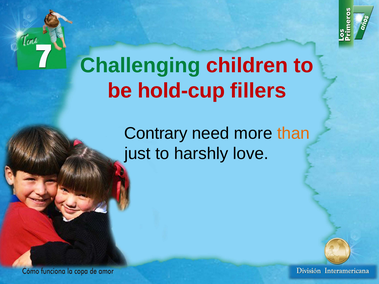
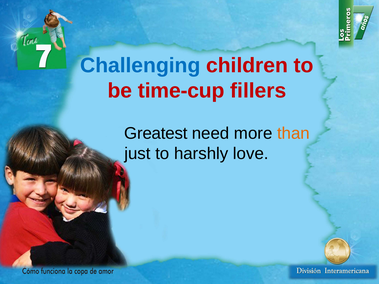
Challenging colour: green -> blue (140, 66)
hold-cup: hold-cup -> time-cup (181, 91)
Contrary: Contrary -> Greatest (156, 133)
